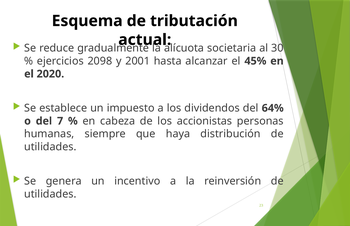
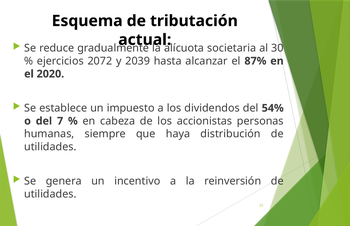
2098: 2098 -> 2072 (100, 61)
2001: 2001 -> 2039 (138, 61)
45%: 45% -> 87% (255, 61)
64%: 64% -> 54% (273, 108)
